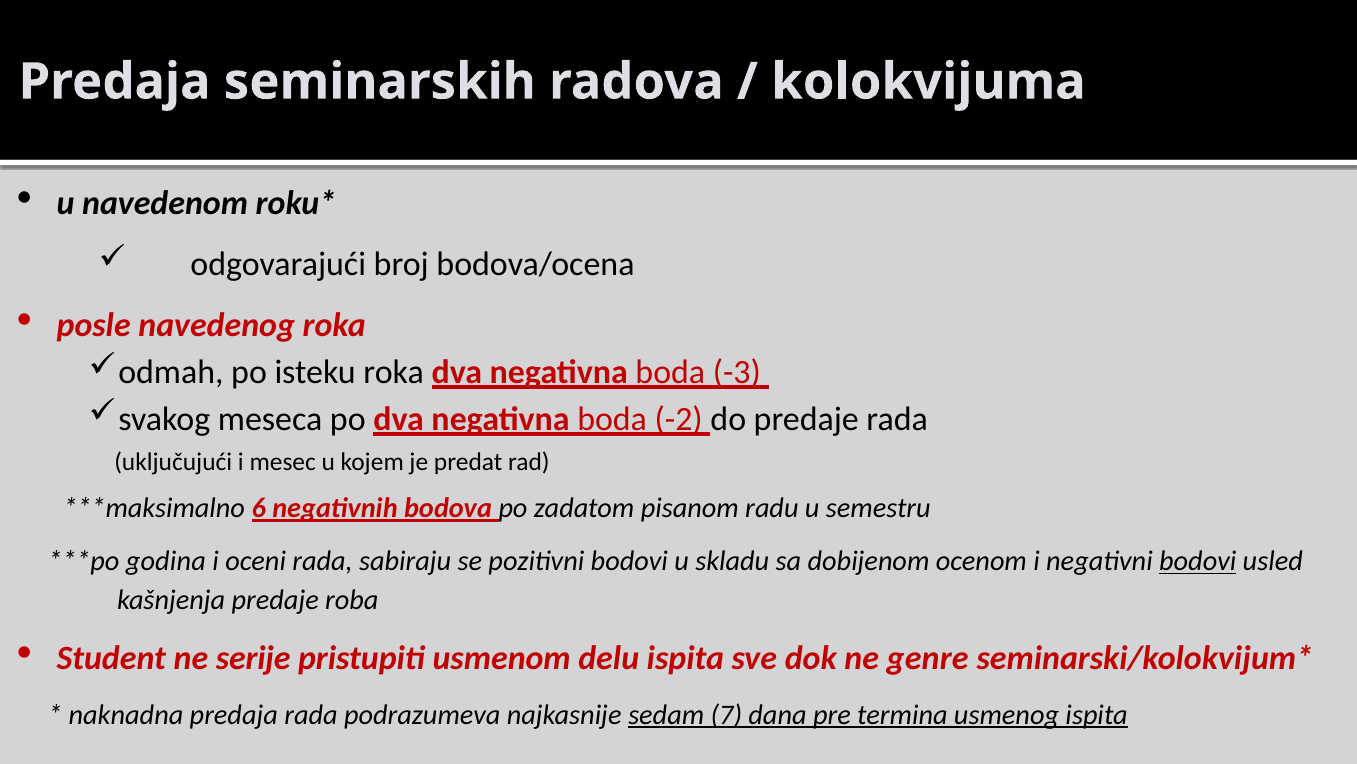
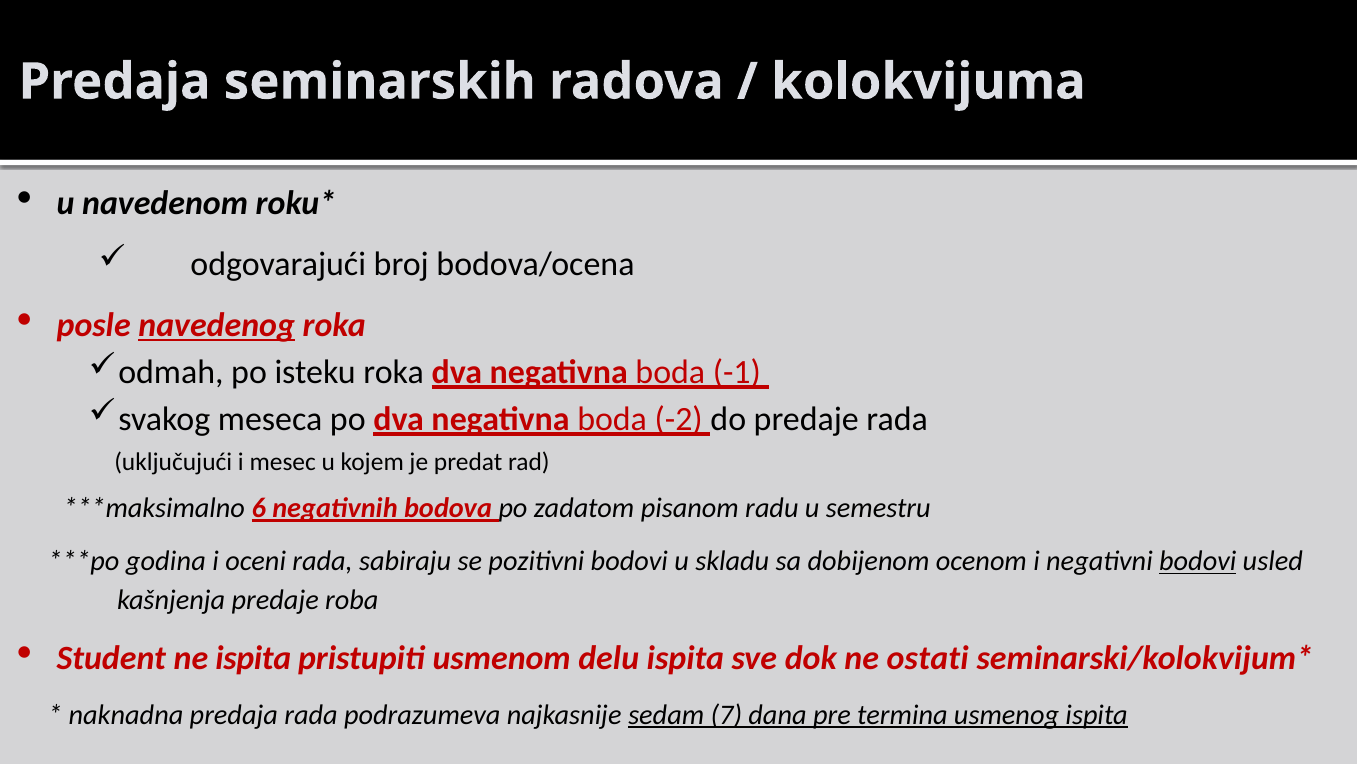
navedenog underline: none -> present (217, 325)
-3: -3 -> -1 (737, 372)
ne serije: serije -> ispita (253, 658)
genre: genre -> ostati (928, 658)
